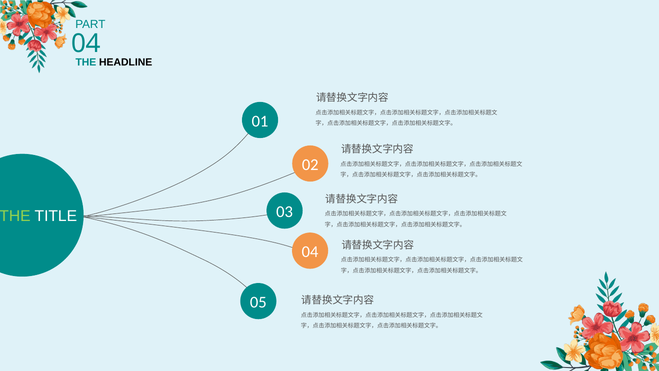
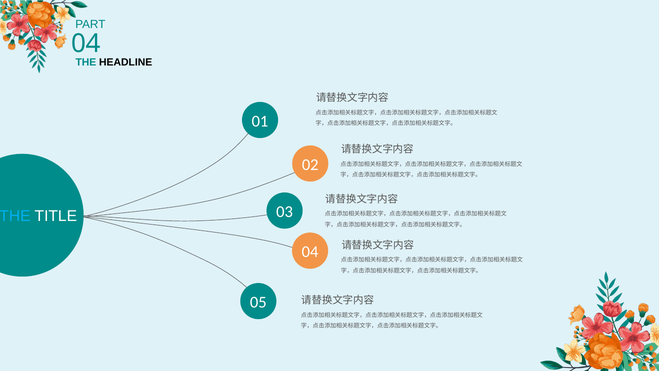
THE colour: light green -> light blue (15, 216)
